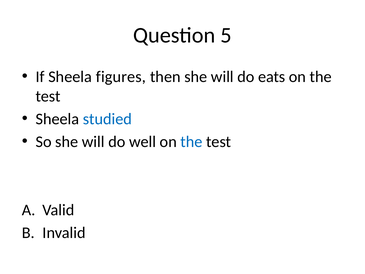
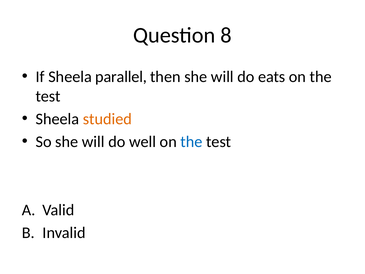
5: 5 -> 8 (226, 35)
figures: figures -> parallel (121, 77)
studied colour: blue -> orange (107, 119)
